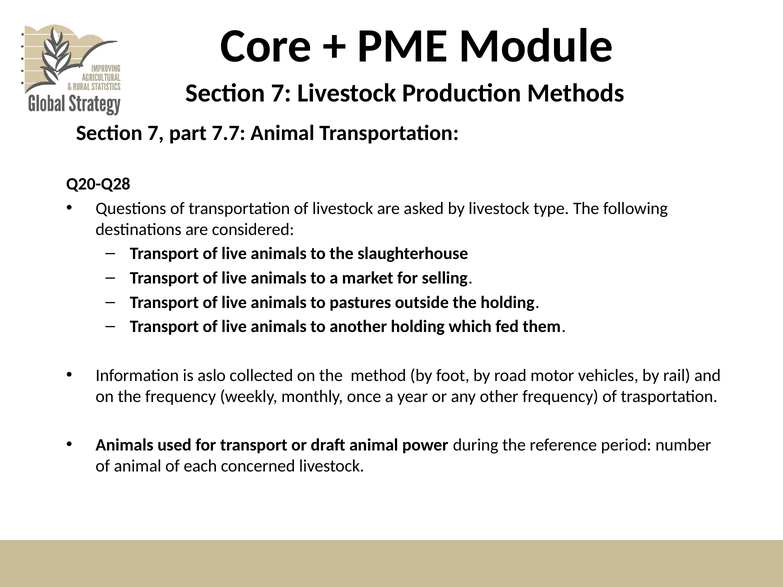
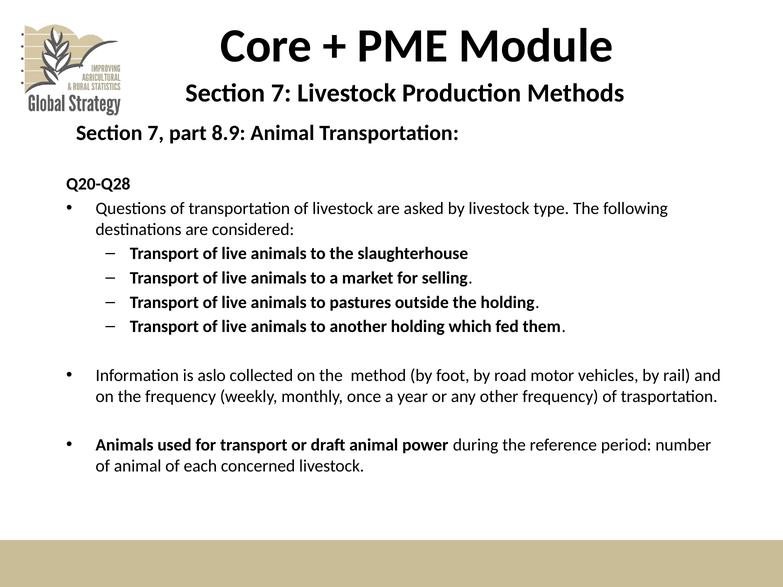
7.7: 7.7 -> 8.9 (229, 133)
